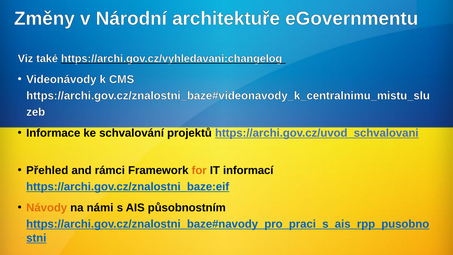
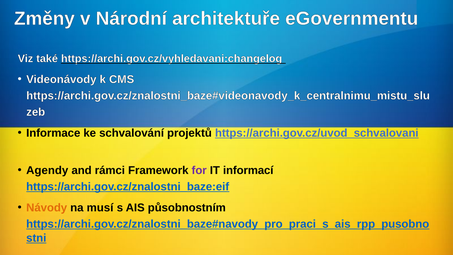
Přehled: Přehled -> Agendy (47, 170)
for colour: orange -> purple (199, 170)
námi: námi -> musí (100, 208)
